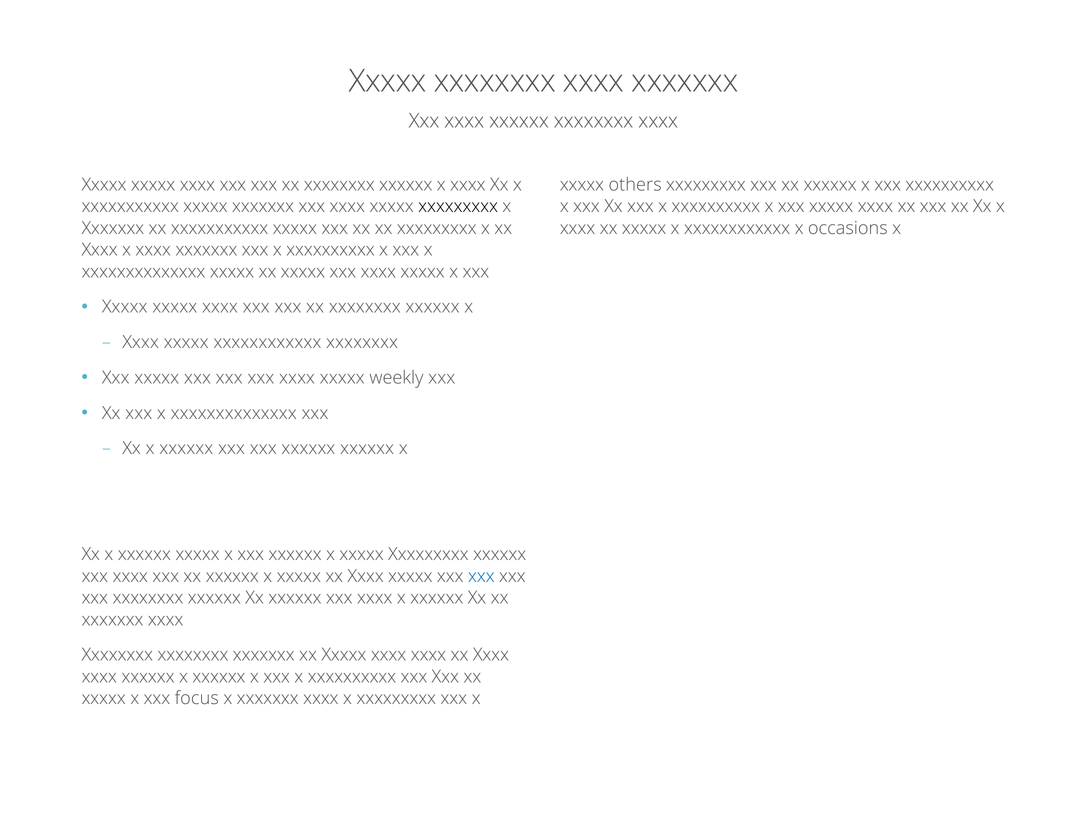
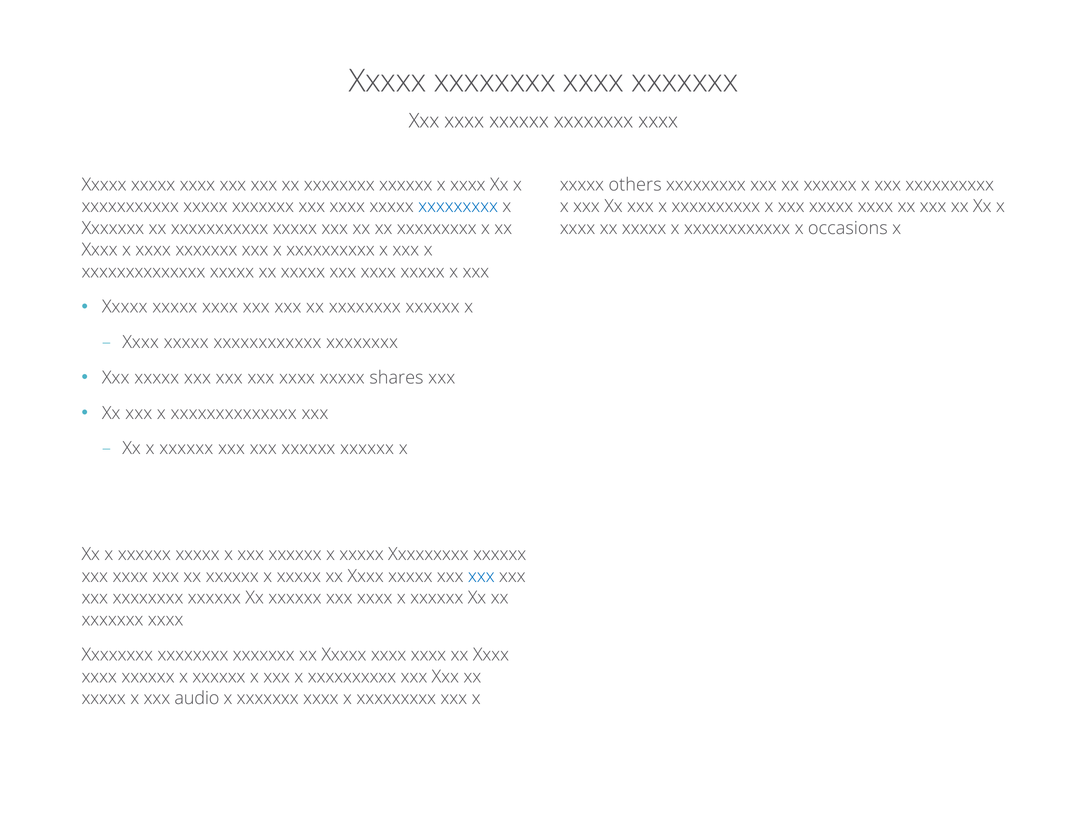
xxxxxxxxx colour: black -> blue (458, 207)
weekly: weekly -> shares (396, 378)
focus: focus -> audio (197, 699)
